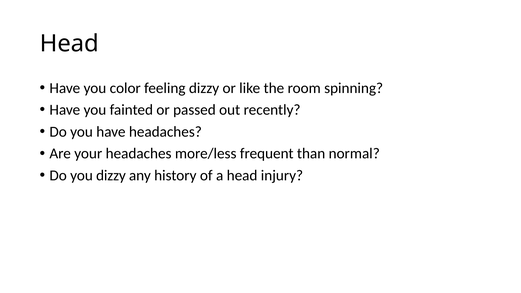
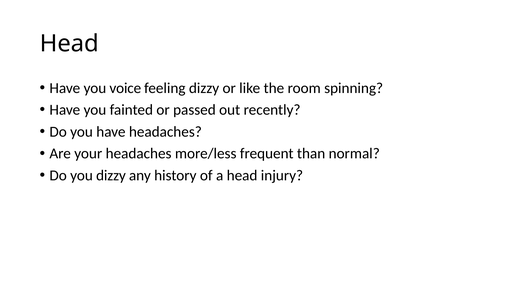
color: color -> voice (125, 88)
